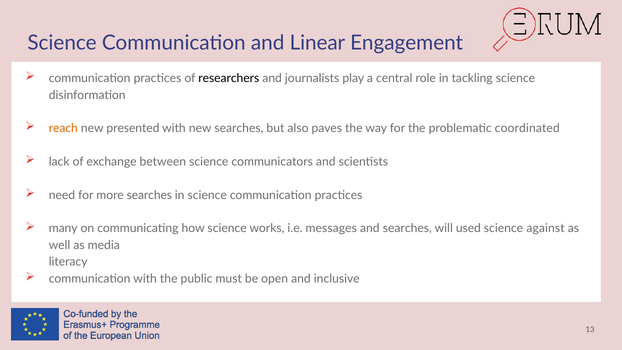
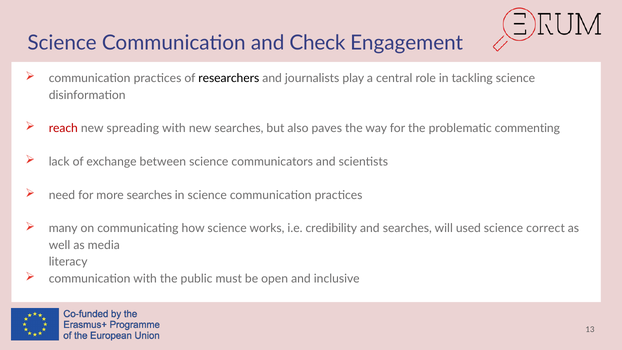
Linear: Linear -> Check (317, 43)
reach colour: orange -> red (63, 128)
presented: presented -> spreading (133, 128)
coordinated: coordinated -> commenting (527, 128)
messages: messages -> credibility (331, 228)
against: against -> correct (546, 228)
